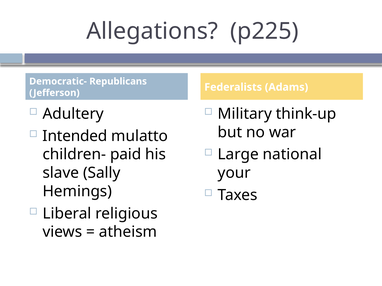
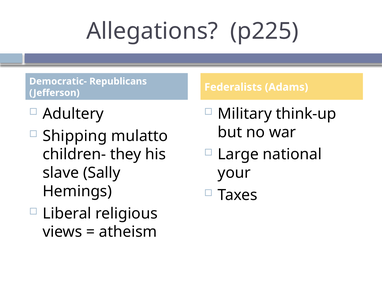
Intended: Intended -> Shipping (75, 136)
paid: paid -> they (126, 155)
